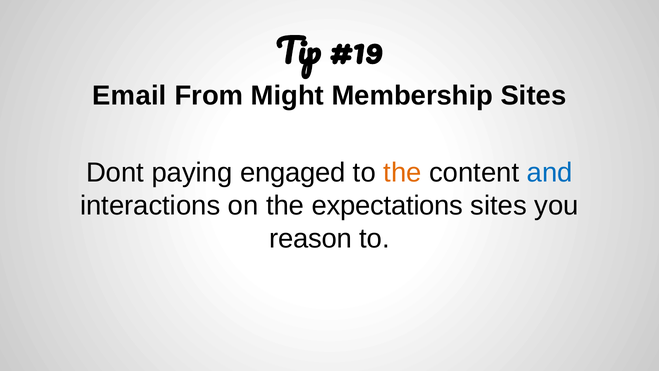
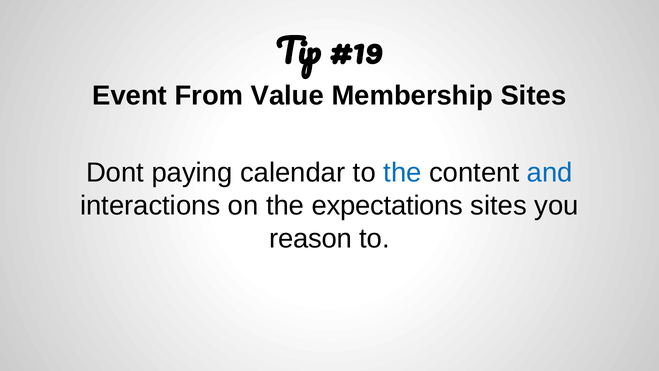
Email: Email -> Event (130, 96)
Might: Might -> Value (287, 96)
engaged: engaged -> calendar (293, 172)
the colour: orange -> blue (403, 172)
